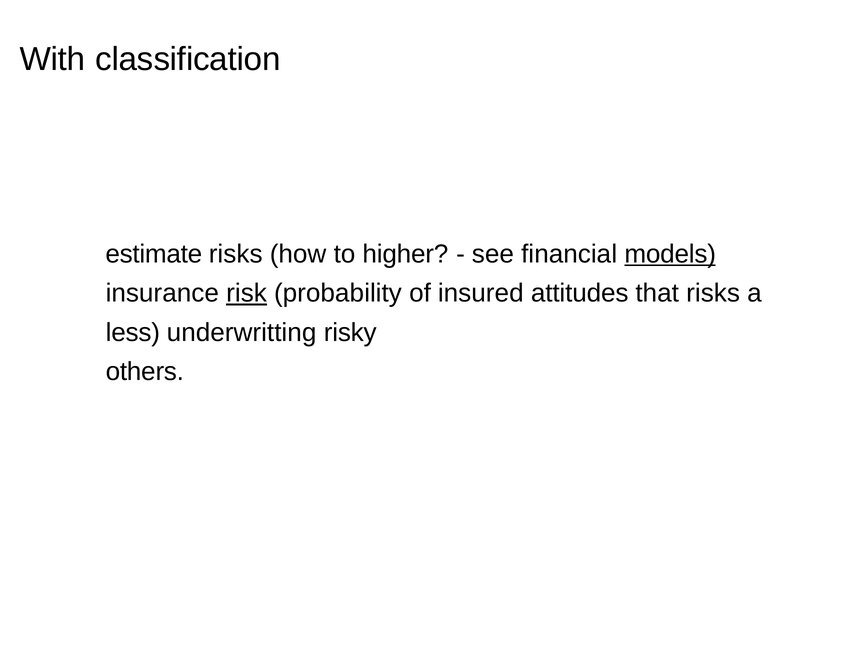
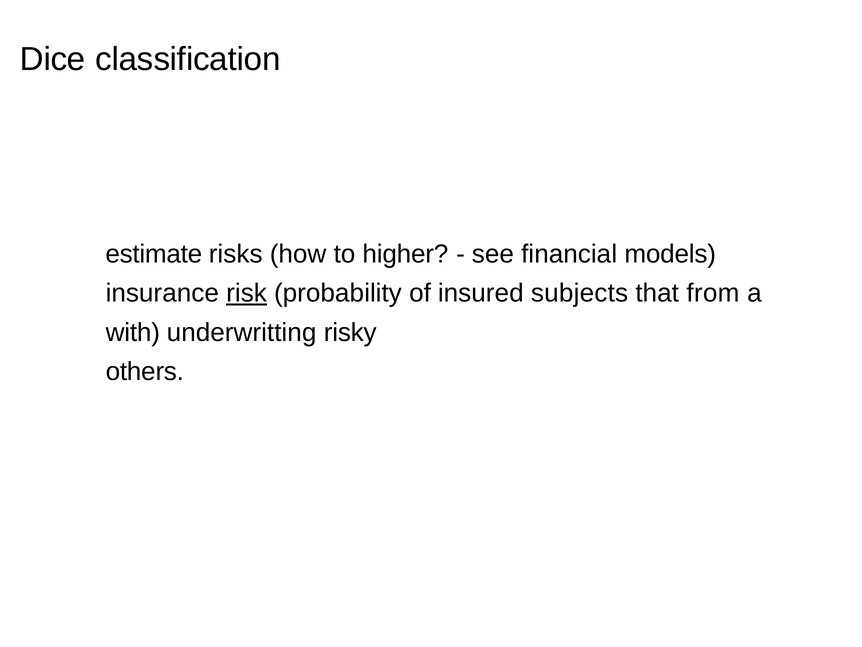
With: With -> Dice (53, 59)
models underline: present -> none (670, 254)
attitudes: attitudes -> subjects (580, 293)
that risks: risks -> from (713, 293)
less: less -> with (133, 332)
